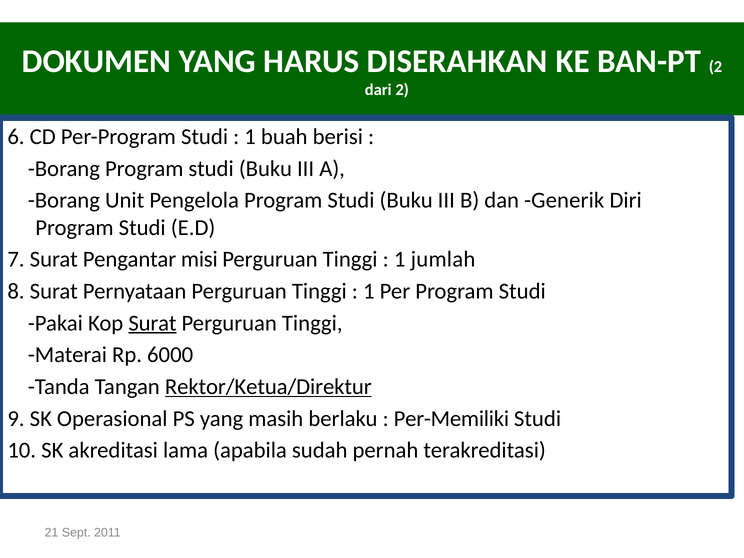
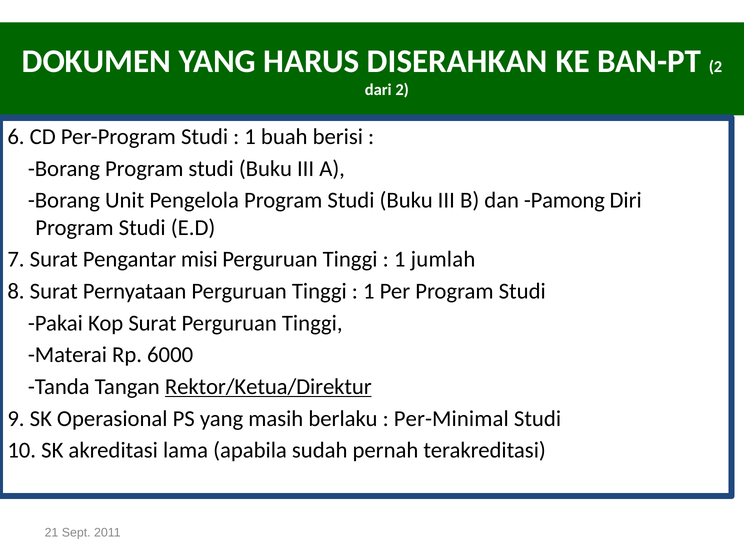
Generik: Generik -> Pamong (564, 200)
Surat underline: present -> none (152, 323)
Per-Memiliki: Per-Memiliki -> Per-Minimal (451, 419)
